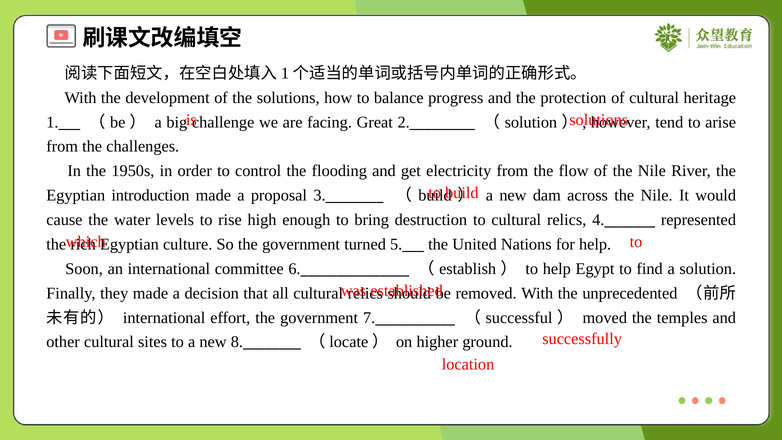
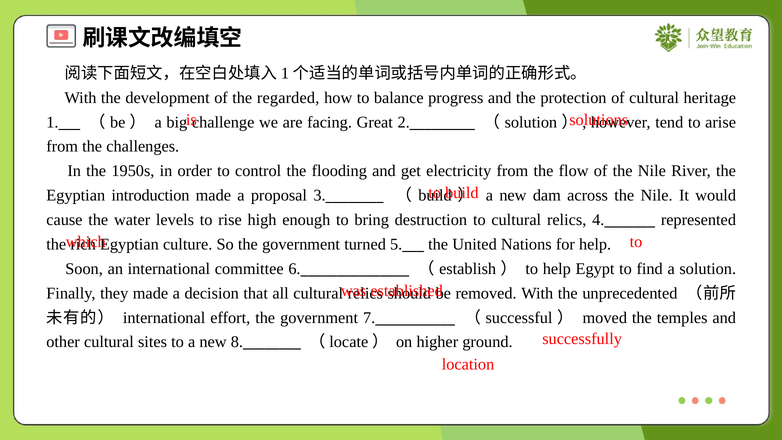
the solutions: solutions -> regarded (288, 98)
